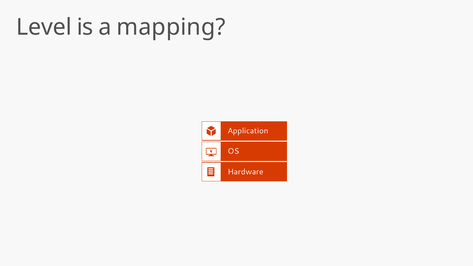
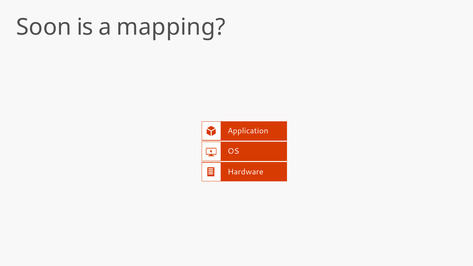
Level: Level -> Soon (44, 27)
